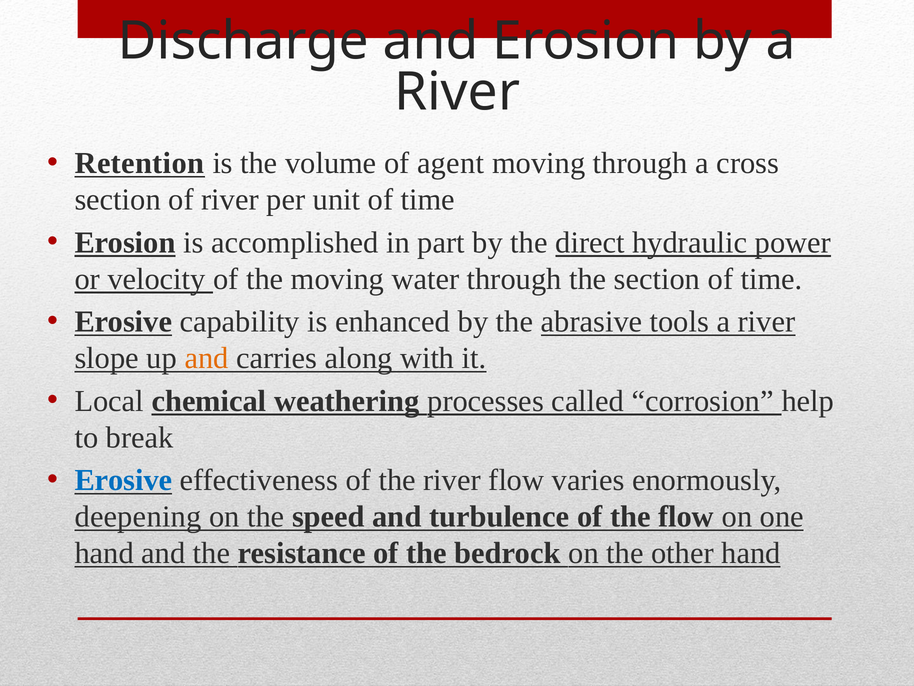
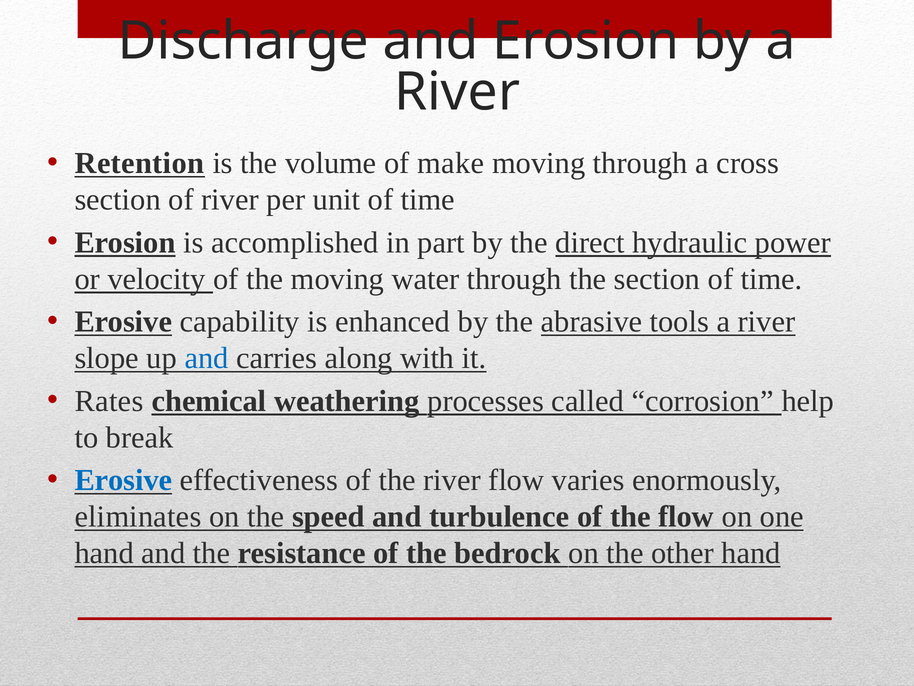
agent: agent -> make (451, 163)
and colour: orange -> blue (207, 358)
Local: Local -> Rates (109, 401)
deepening: deepening -> eliminates (138, 516)
